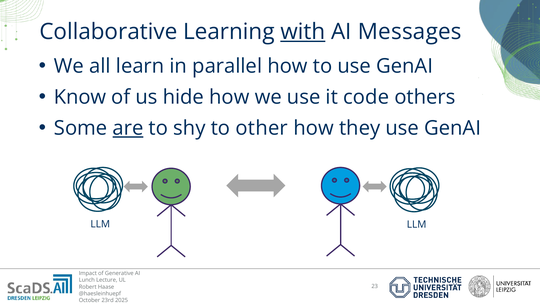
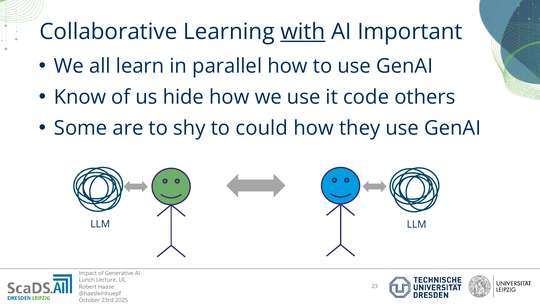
Messages: Messages -> Important (410, 32)
are underline: present -> none (128, 128)
other: other -> could (262, 128)
